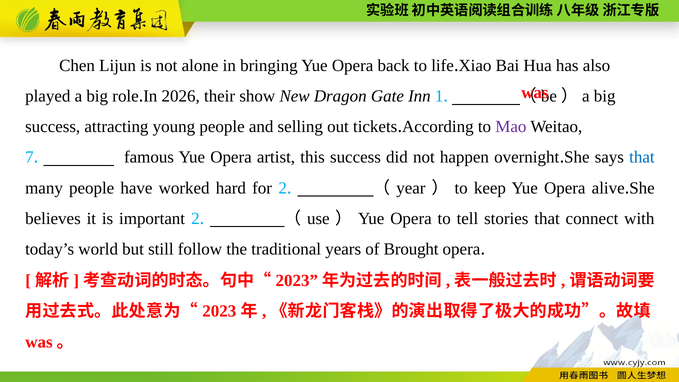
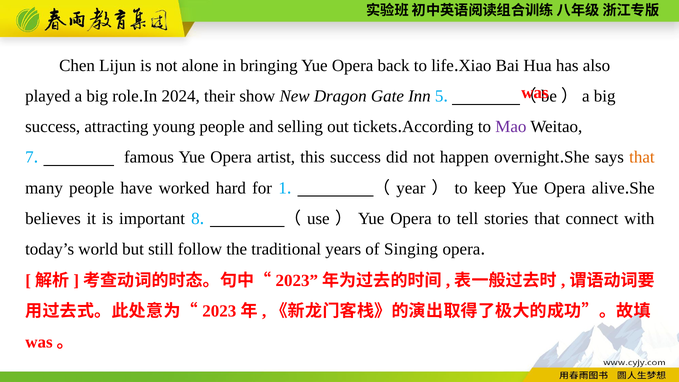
2026: 2026 -> 2024 (181, 96)
1: 1 -> 5 (439, 96)
that colour: blue -> orange (642, 157)
for 2: 2 -> 1 (283, 188)
important 2: 2 -> 8 (195, 218)
Brought: Brought -> Singing (411, 249)
